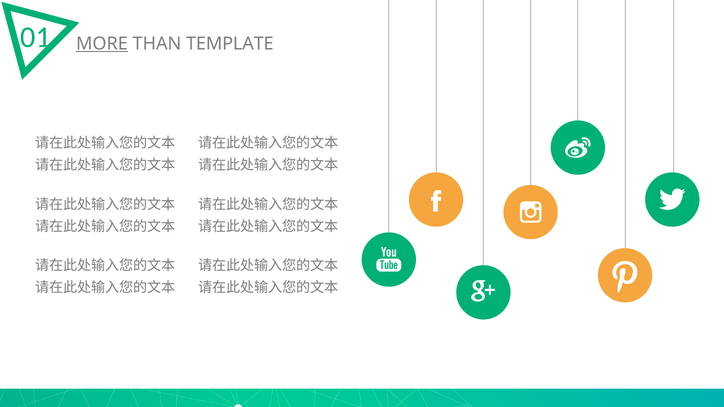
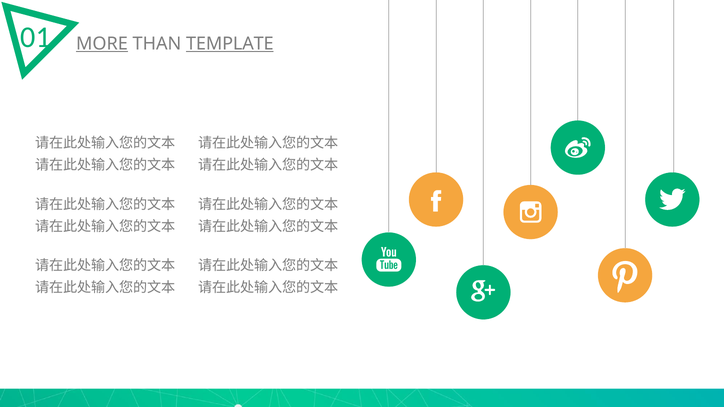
TEMPLATE underline: none -> present (230, 44)
